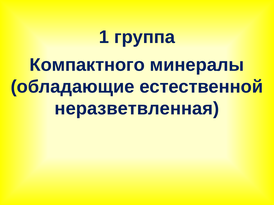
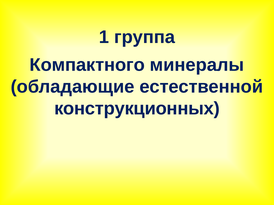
неразветвленная: неразветвленная -> конструкционных (137, 109)
